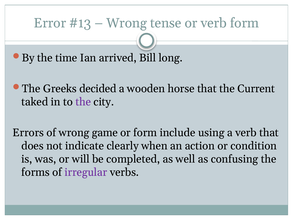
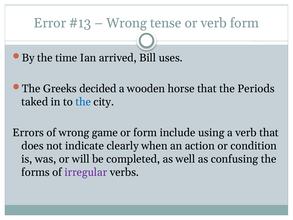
long: long -> uses (171, 58)
Current: Current -> Periods (256, 89)
the colour: purple -> blue (83, 102)
